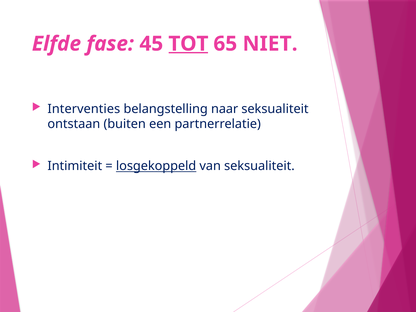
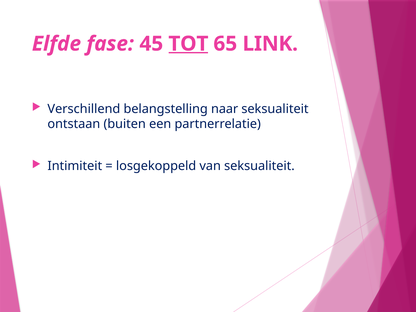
NIET: NIET -> LINK (270, 44)
Interventies: Interventies -> Verschillend (84, 109)
losgekoppeld underline: present -> none (156, 166)
